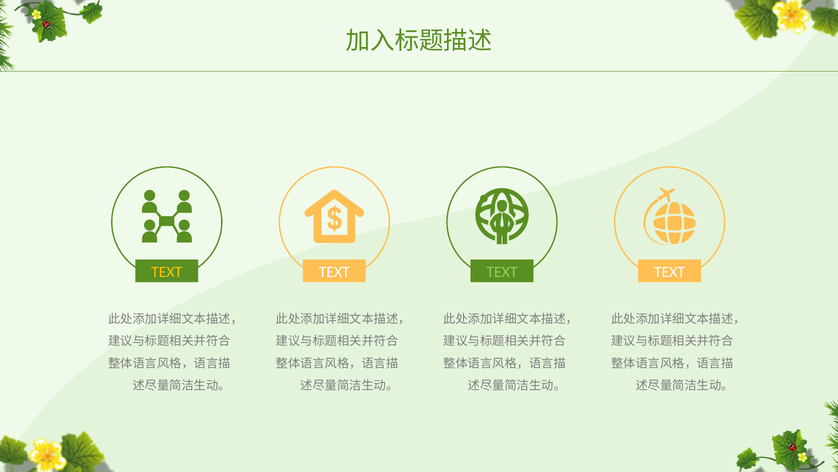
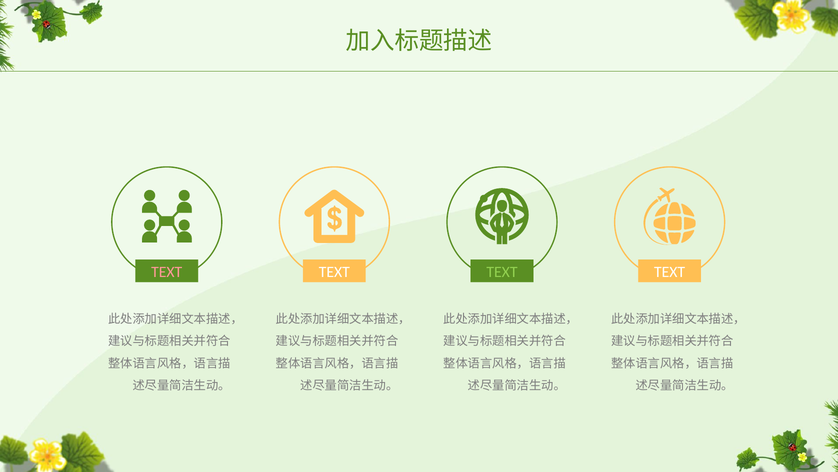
TEXT colour: yellow -> pink (167, 272)
